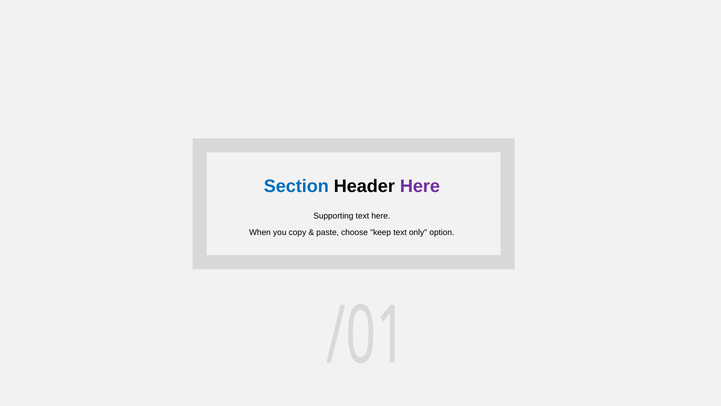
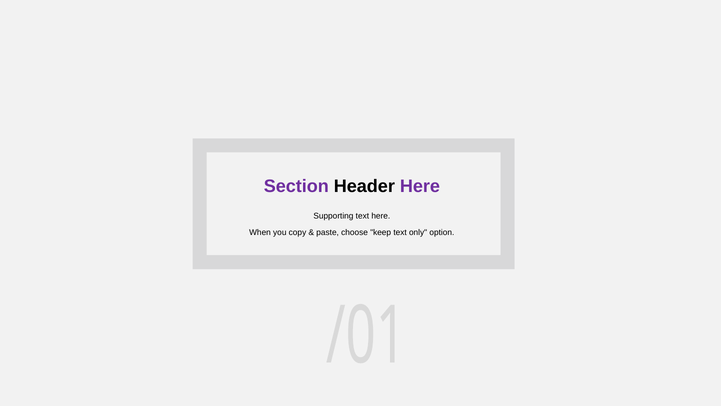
Section colour: blue -> purple (296, 186)
